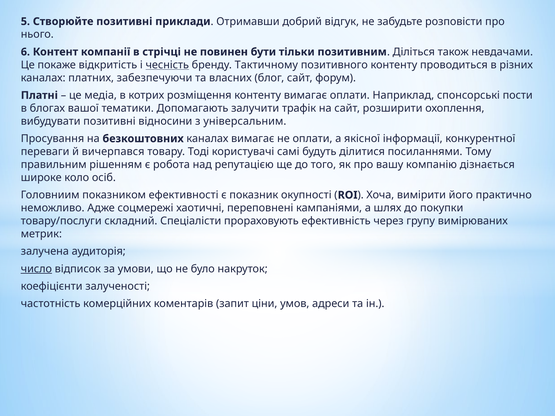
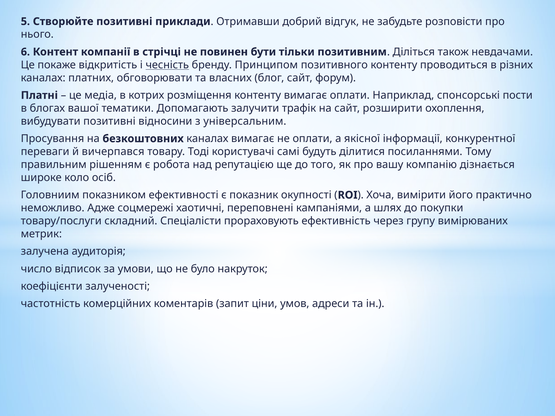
Тактичному: Тактичному -> Принципом (266, 65)
забезпечуючи: забезпечуючи -> обговорювати (155, 78)
число underline: present -> none (36, 269)
